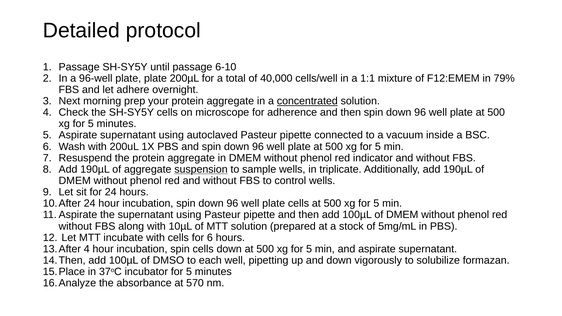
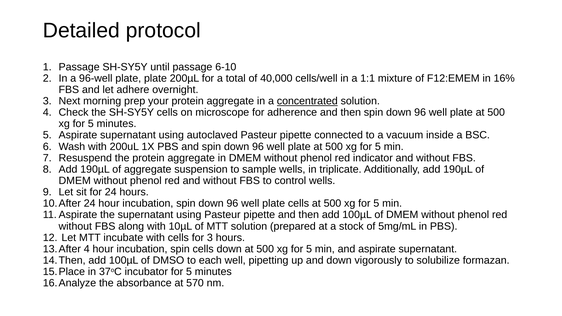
79%: 79% -> 16% (504, 78)
suspension underline: present -> none (201, 169)
for 6: 6 -> 3 (210, 238)
